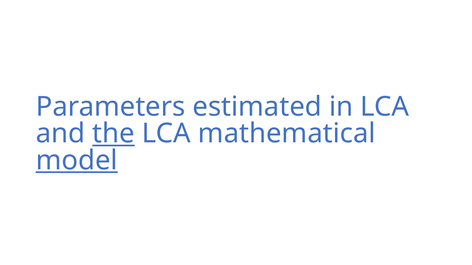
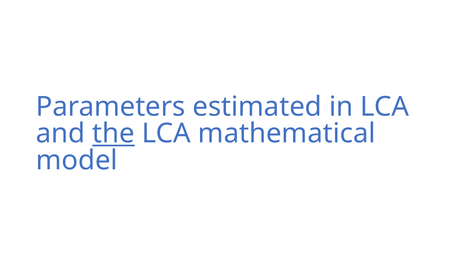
model underline: present -> none (77, 161)
